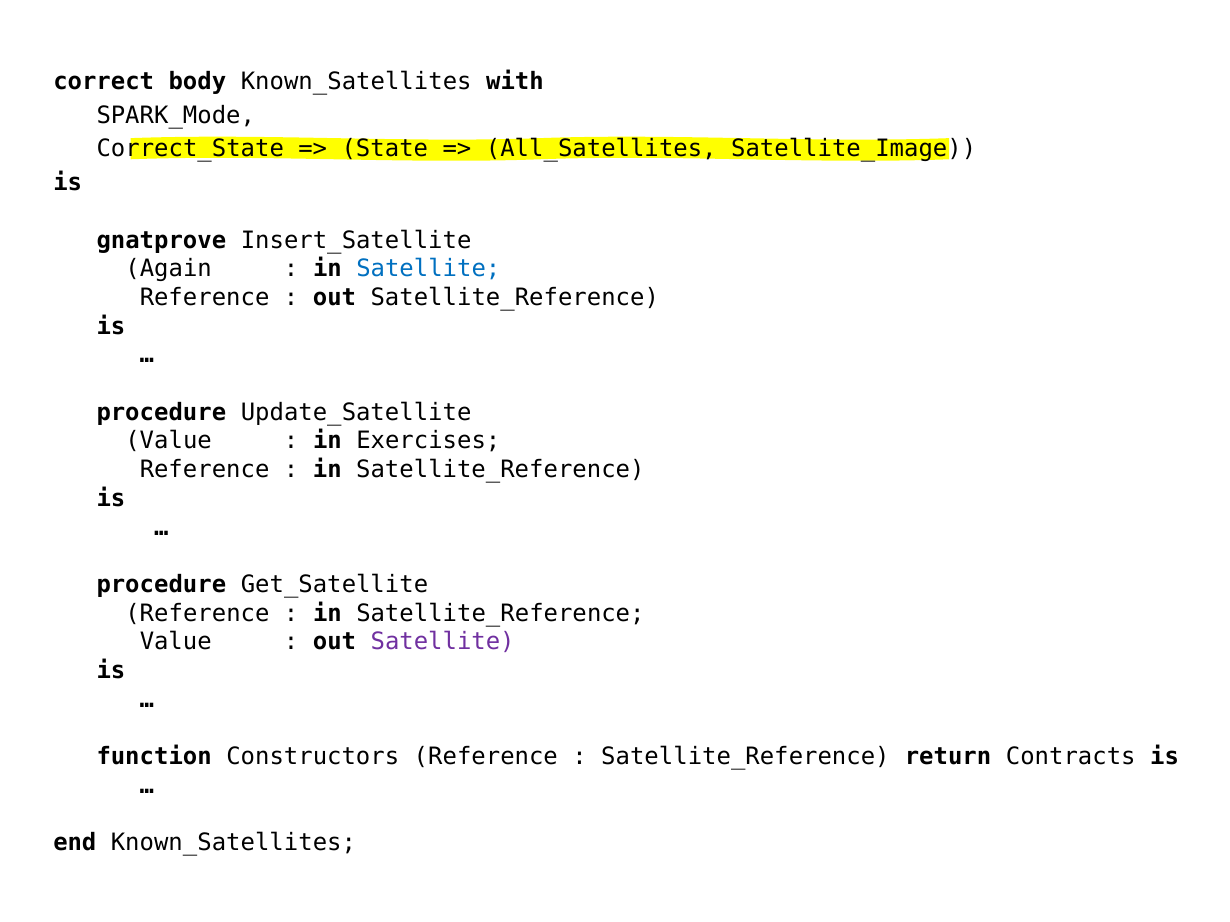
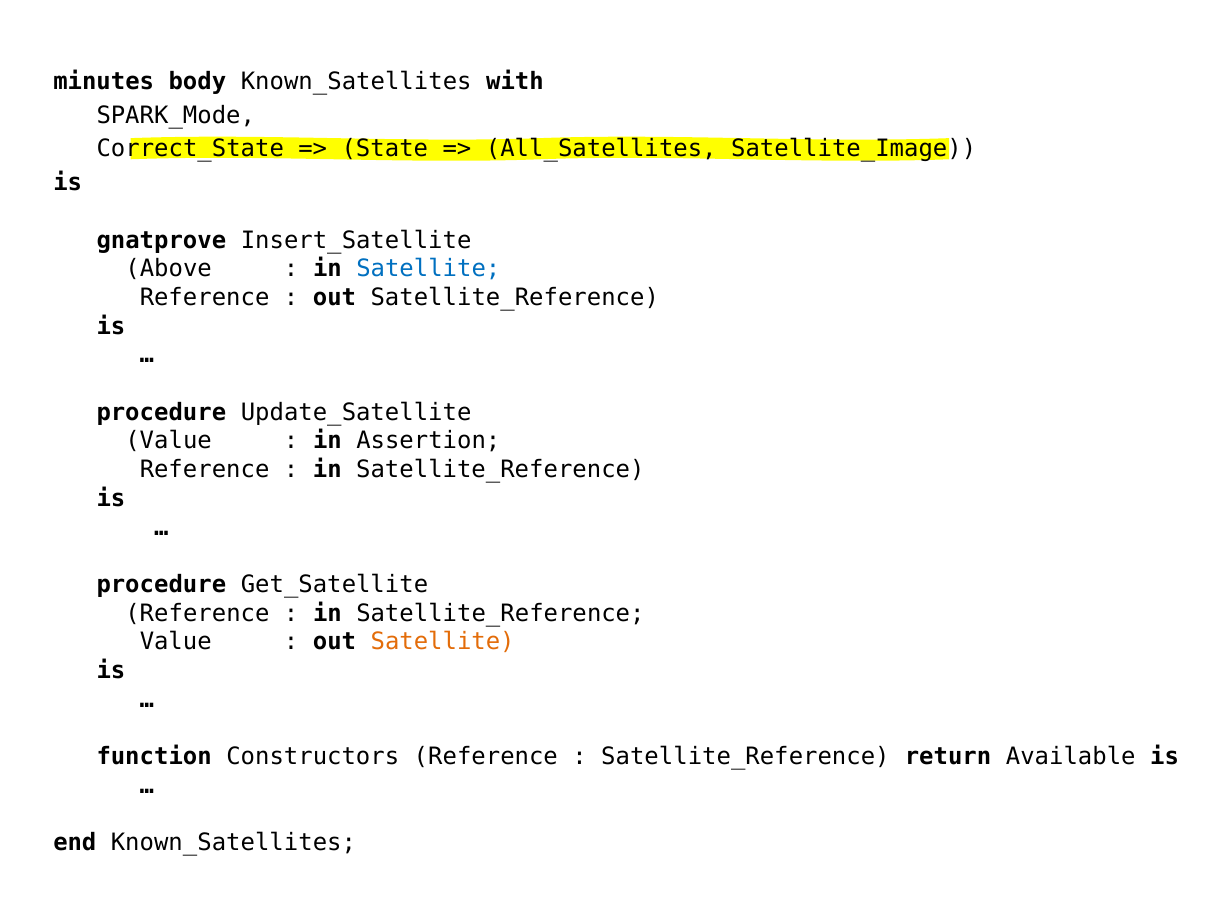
correct: correct -> minutes (104, 81)
Again: Again -> Above (169, 269)
Exercises: Exercises -> Assertion (428, 441)
Satellite colour: purple -> orange (443, 642)
Contracts: Contracts -> Available (1071, 757)
